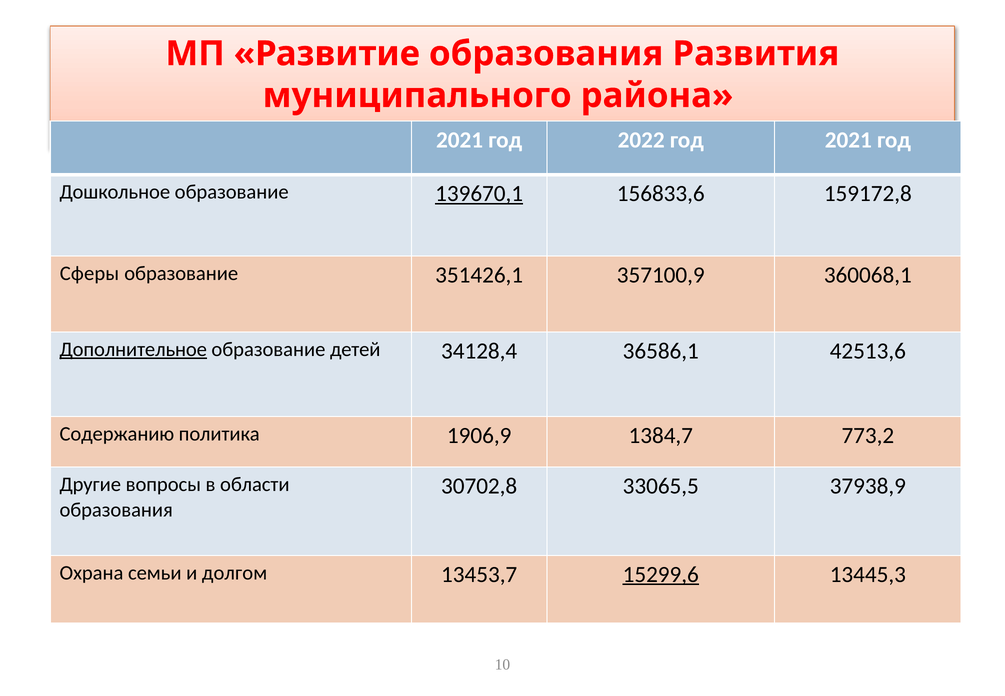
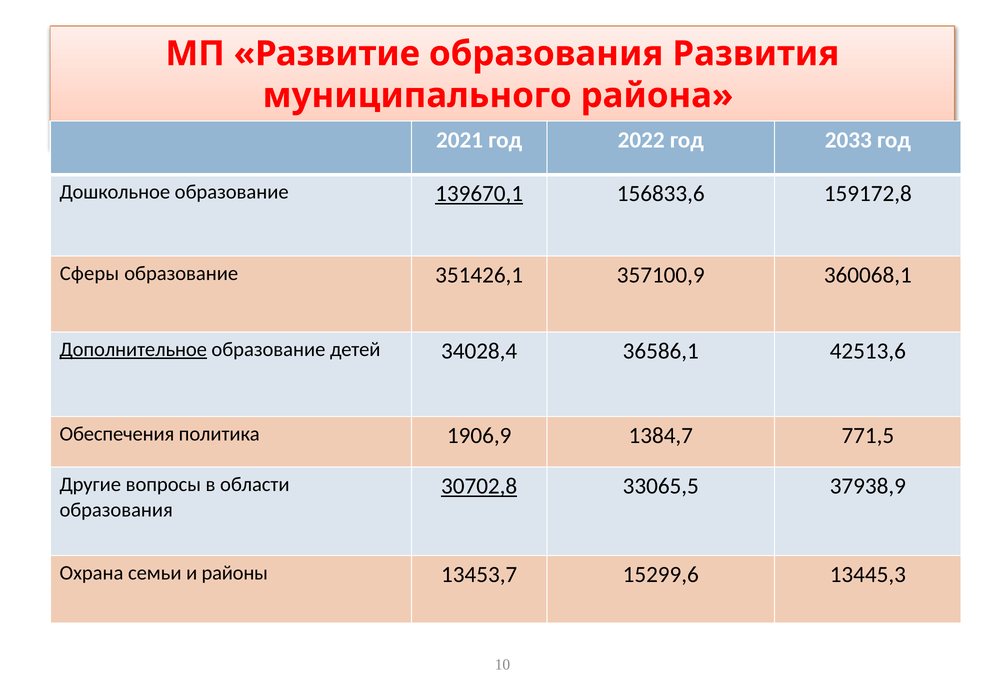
год 2021: 2021 -> 2033 (848, 140)
34128,4: 34128,4 -> 34028,4 (479, 351)
Содержанию: Содержанию -> Обеспечения (117, 434)
773,2: 773,2 -> 771,5 (868, 436)
30702,8 underline: none -> present (479, 486)
долгом: долгом -> районы (235, 573)
15299,6 underline: present -> none (661, 574)
